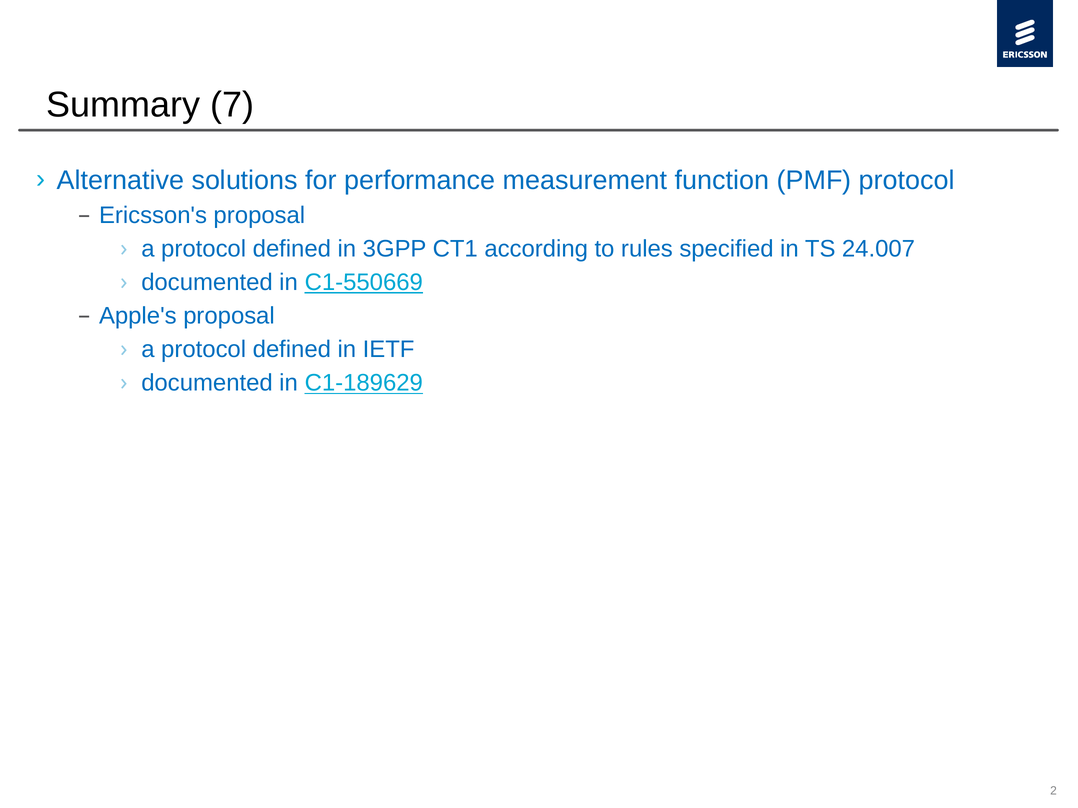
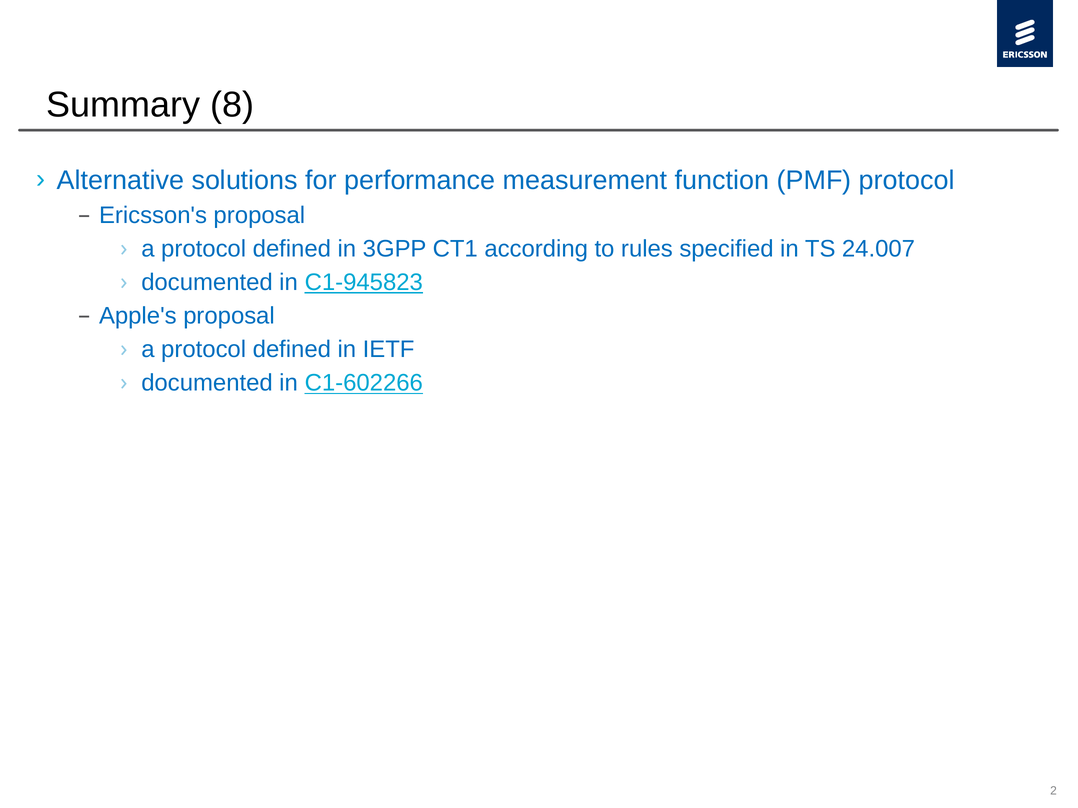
7: 7 -> 8 (232, 105)
C1-550669: C1-550669 -> C1-945823 (364, 282)
C1-189629: C1-189629 -> C1-602266 (364, 383)
